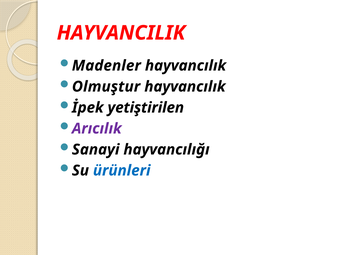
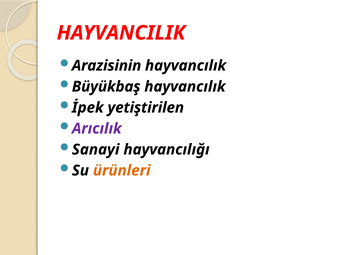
Madenler: Madenler -> Arazisinin (107, 66)
Olmuştur: Olmuştur -> Büyükbaş (106, 87)
ürünleri colour: blue -> orange (122, 171)
